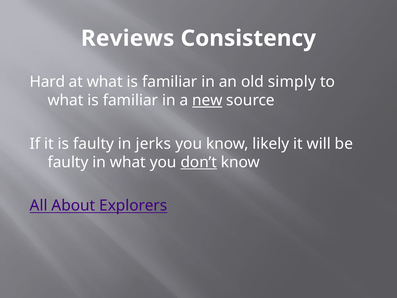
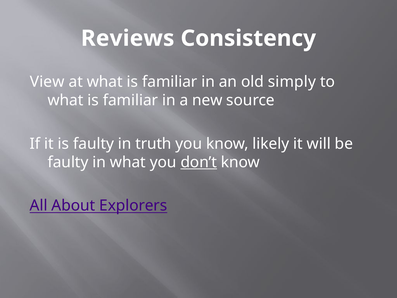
Hard: Hard -> View (47, 82)
new underline: present -> none (207, 100)
jerks: jerks -> truth (153, 144)
